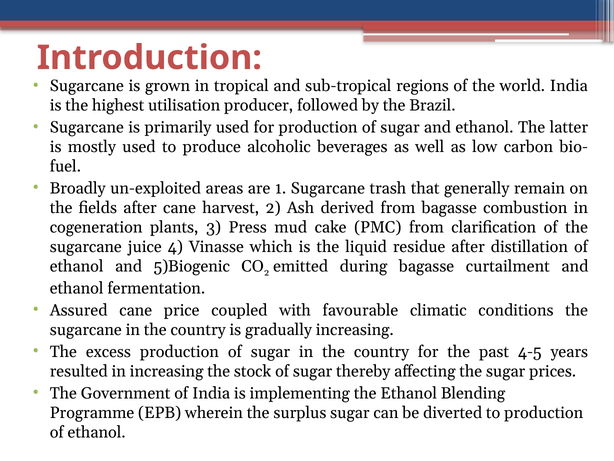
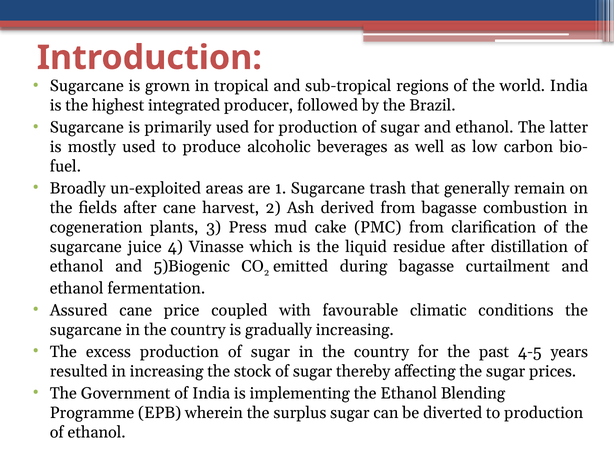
utilisation: utilisation -> integrated (184, 105)
